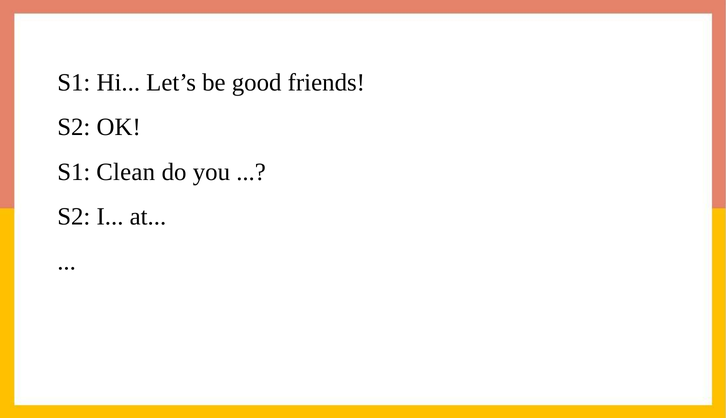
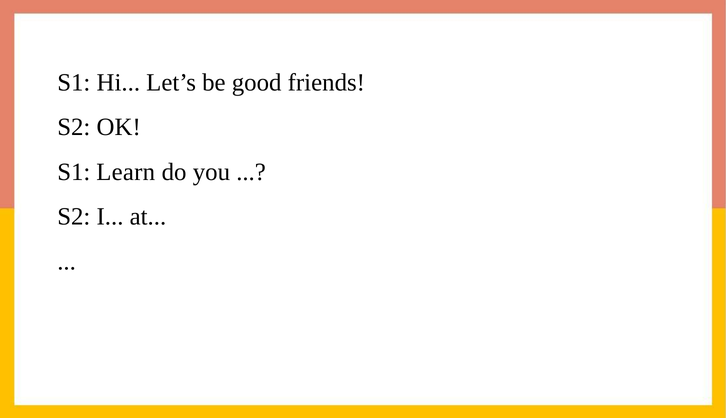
Clean: Clean -> Learn (126, 172)
